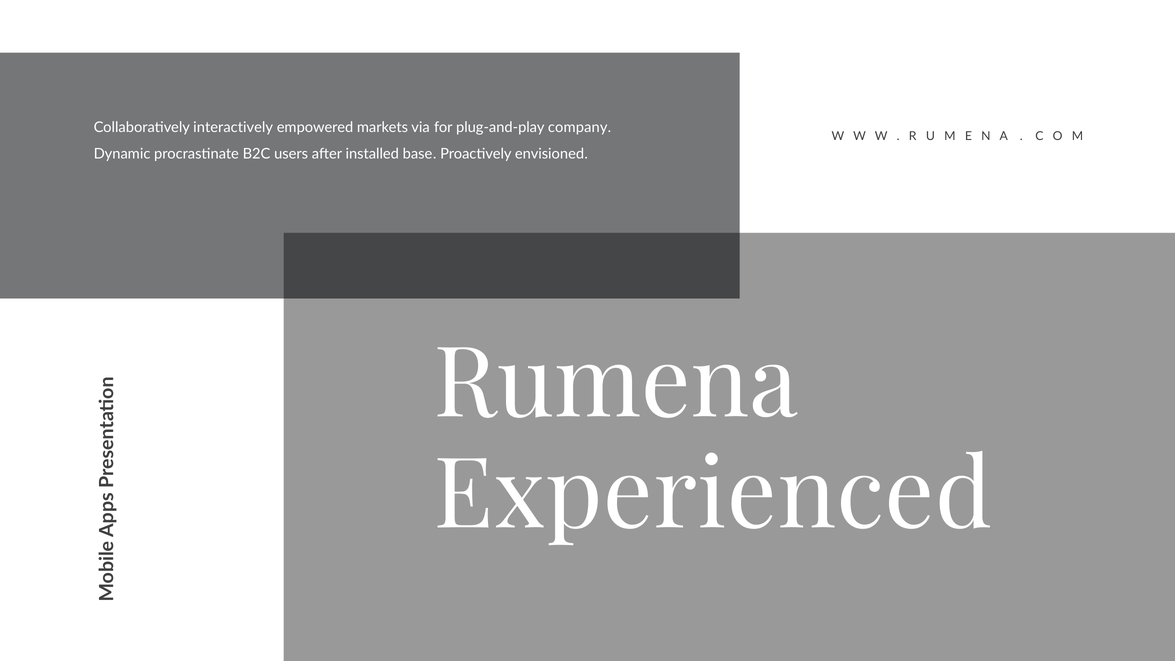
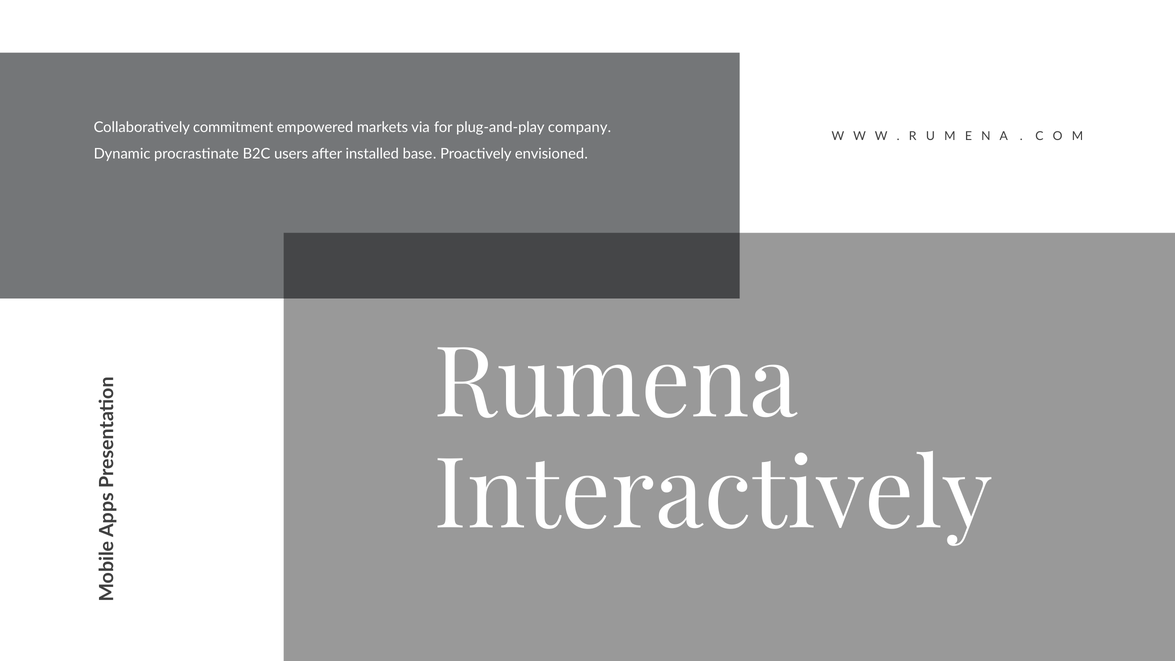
interactively: interactively -> commitment (233, 127)
Experienced: Experienced -> Interactively (713, 496)
